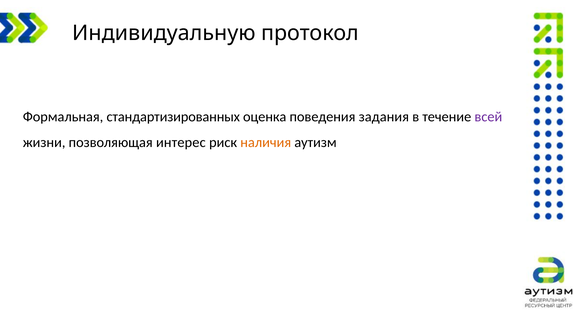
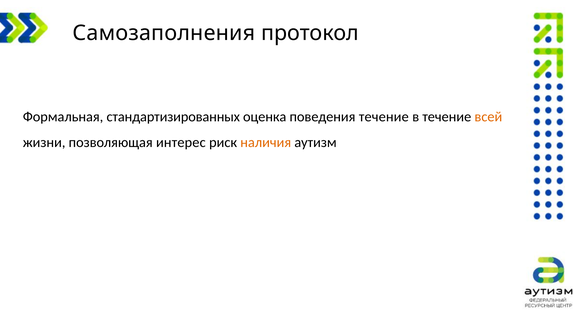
Индивидуальную: Индивидуальную -> Самозаполнения (164, 33)
поведения задания: задания -> течение (384, 117)
всей colour: purple -> orange (488, 117)
